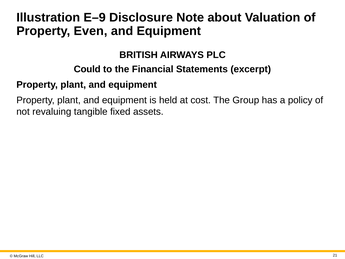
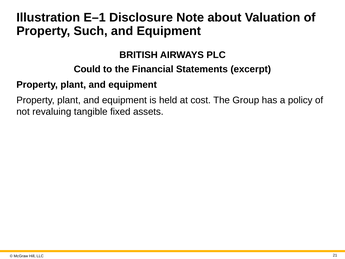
E–9: E–9 -> E–1 (95, 17)
Even: Even -> Such (91, 31)
